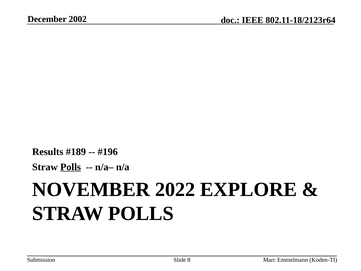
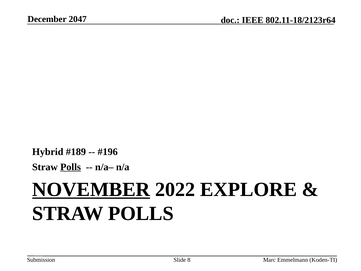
2002: 2002 -> 2047 (78, 19)
Results: Results -> Hybrid (48, 152)
NOVEMBER underline: none -> present (91, 189)
